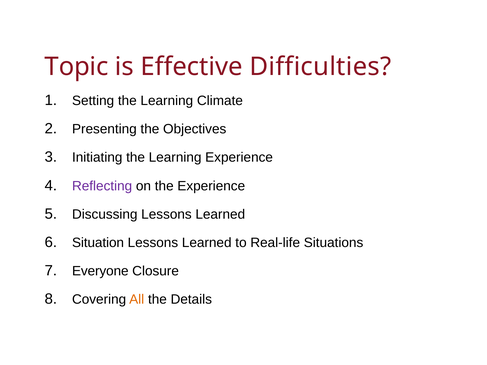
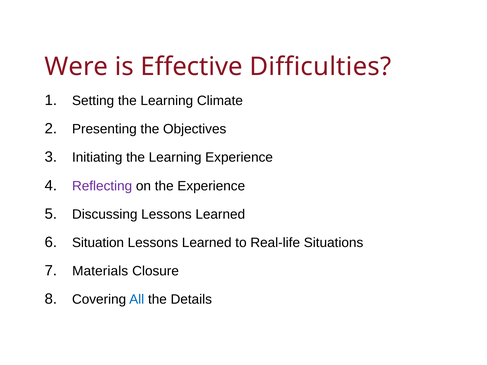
Topic: Topic -> Were (76, 67)
Everyone: Everyone -> Materials (100, 271)
All colour: orange -> blue (137, 300)
